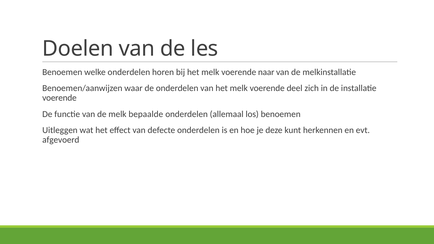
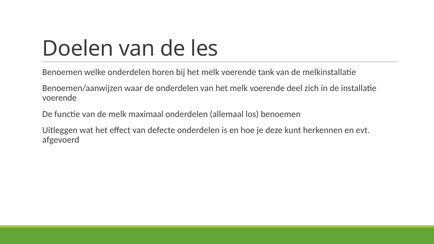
naar: naar -> tank (266, 72)
bepaalde: bepaalde -> maximaal (146, 114)
